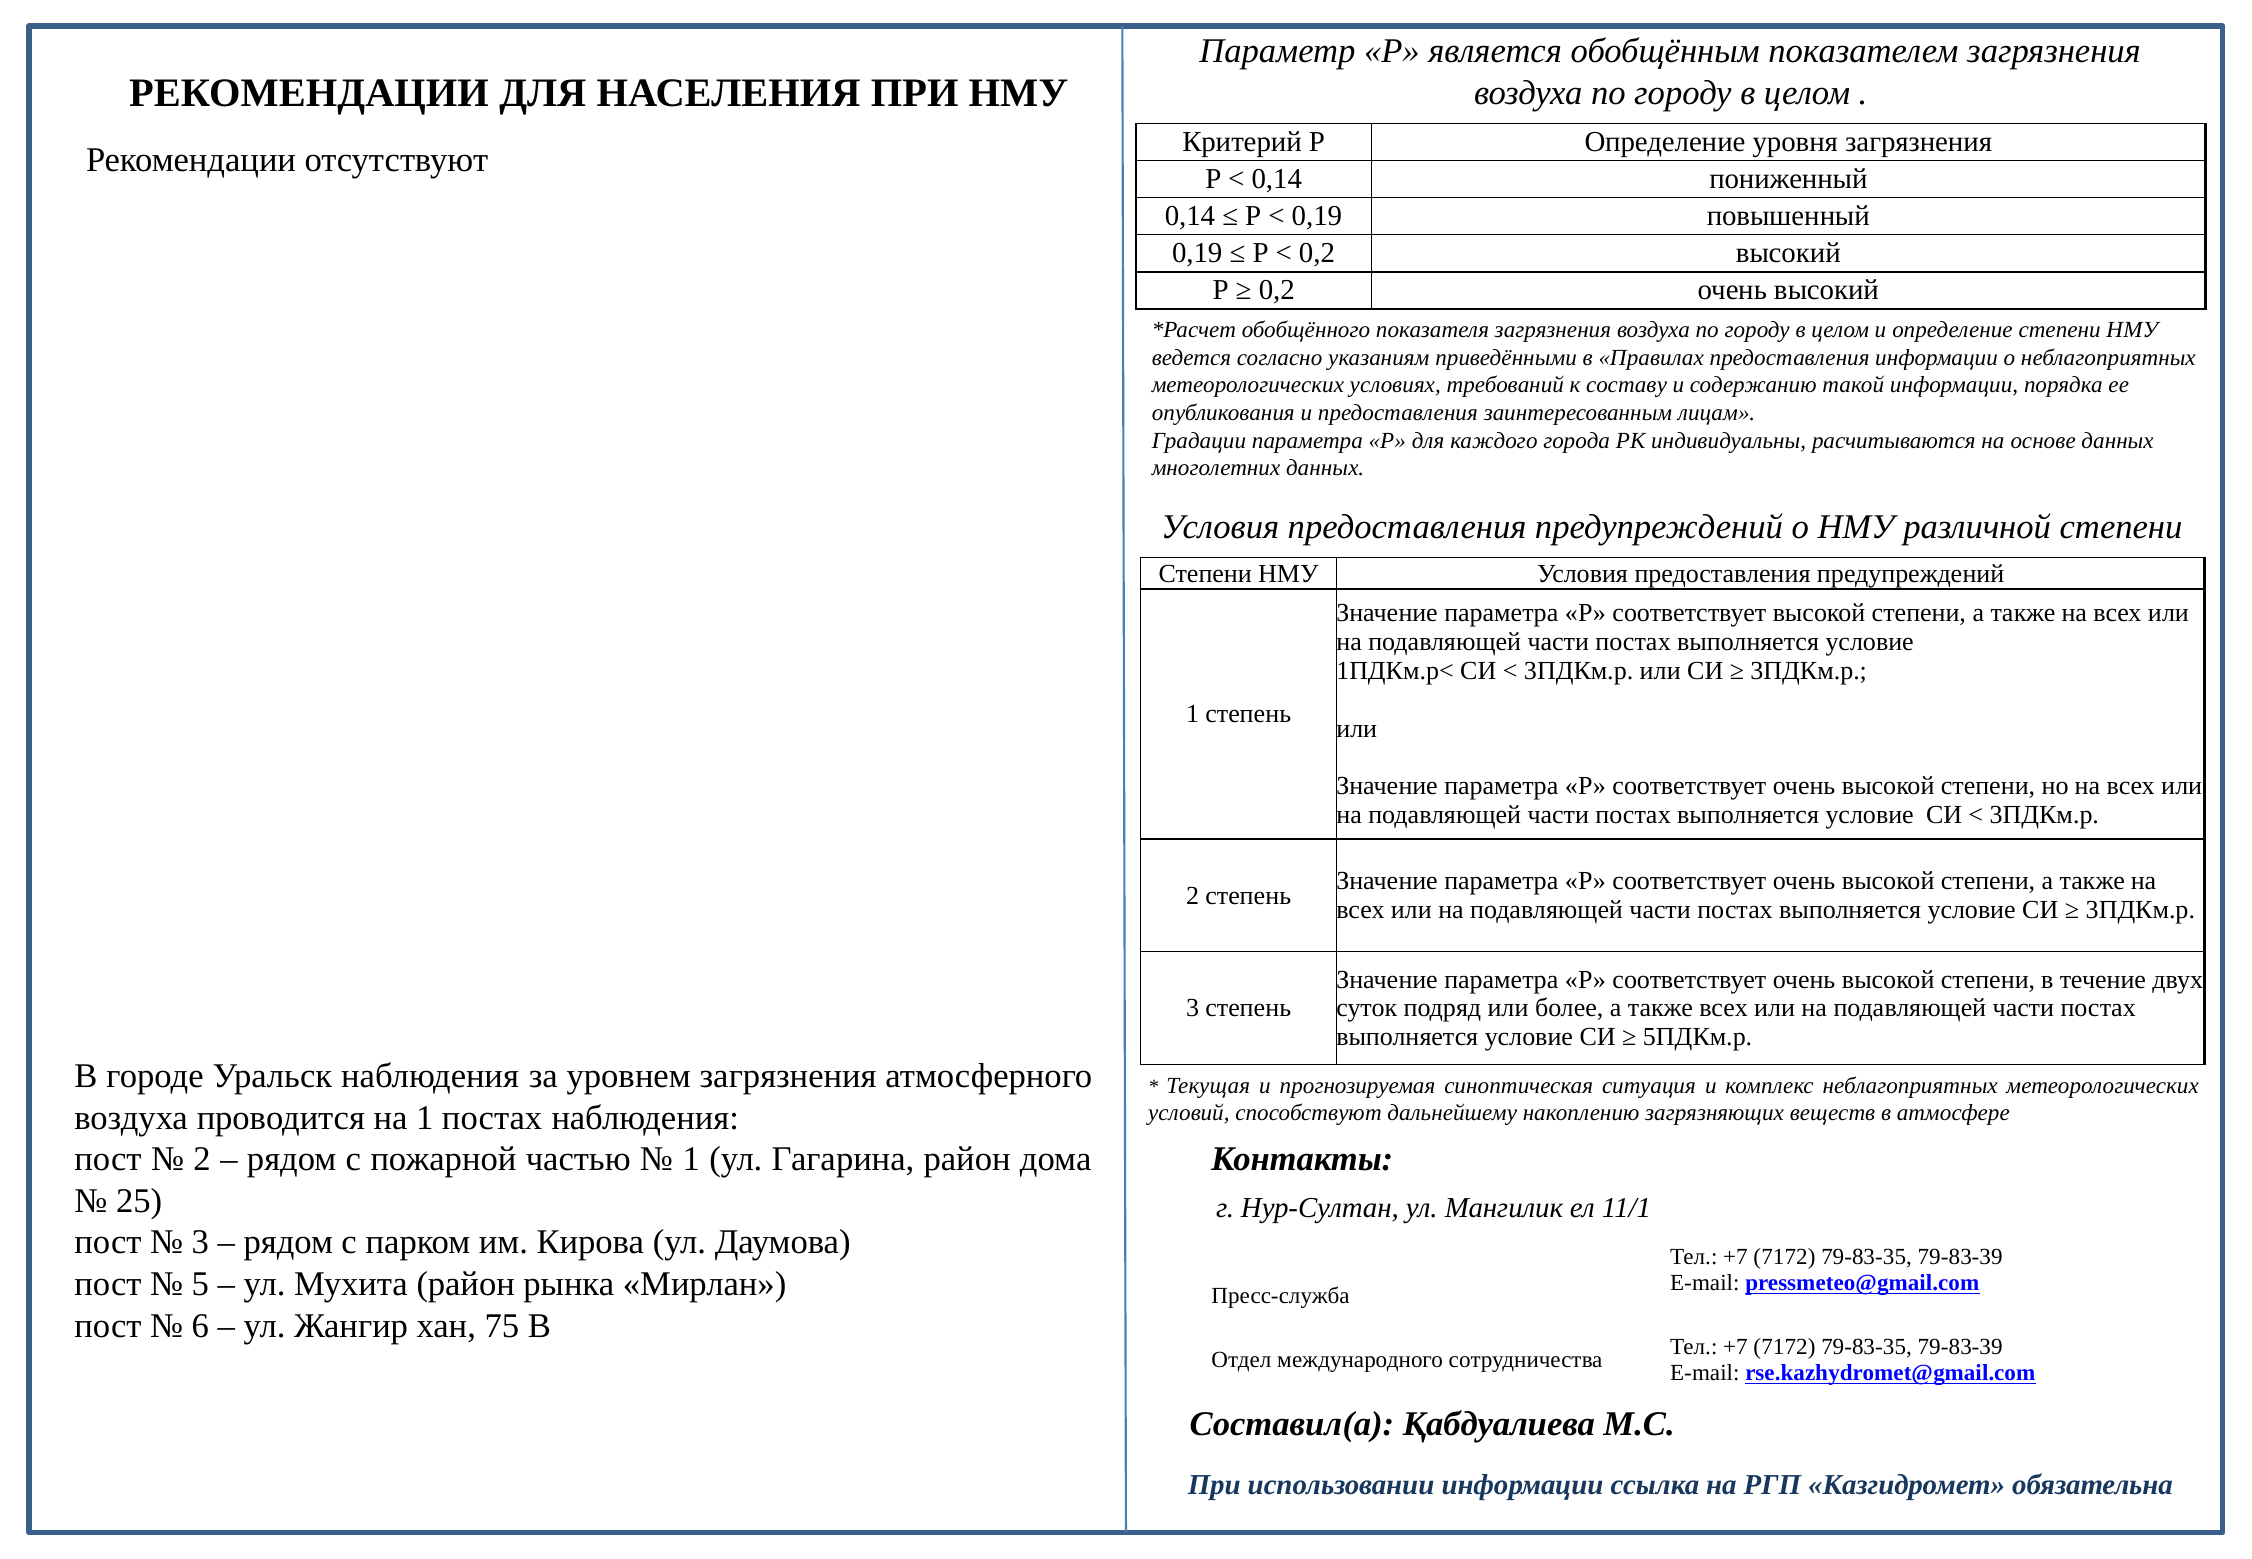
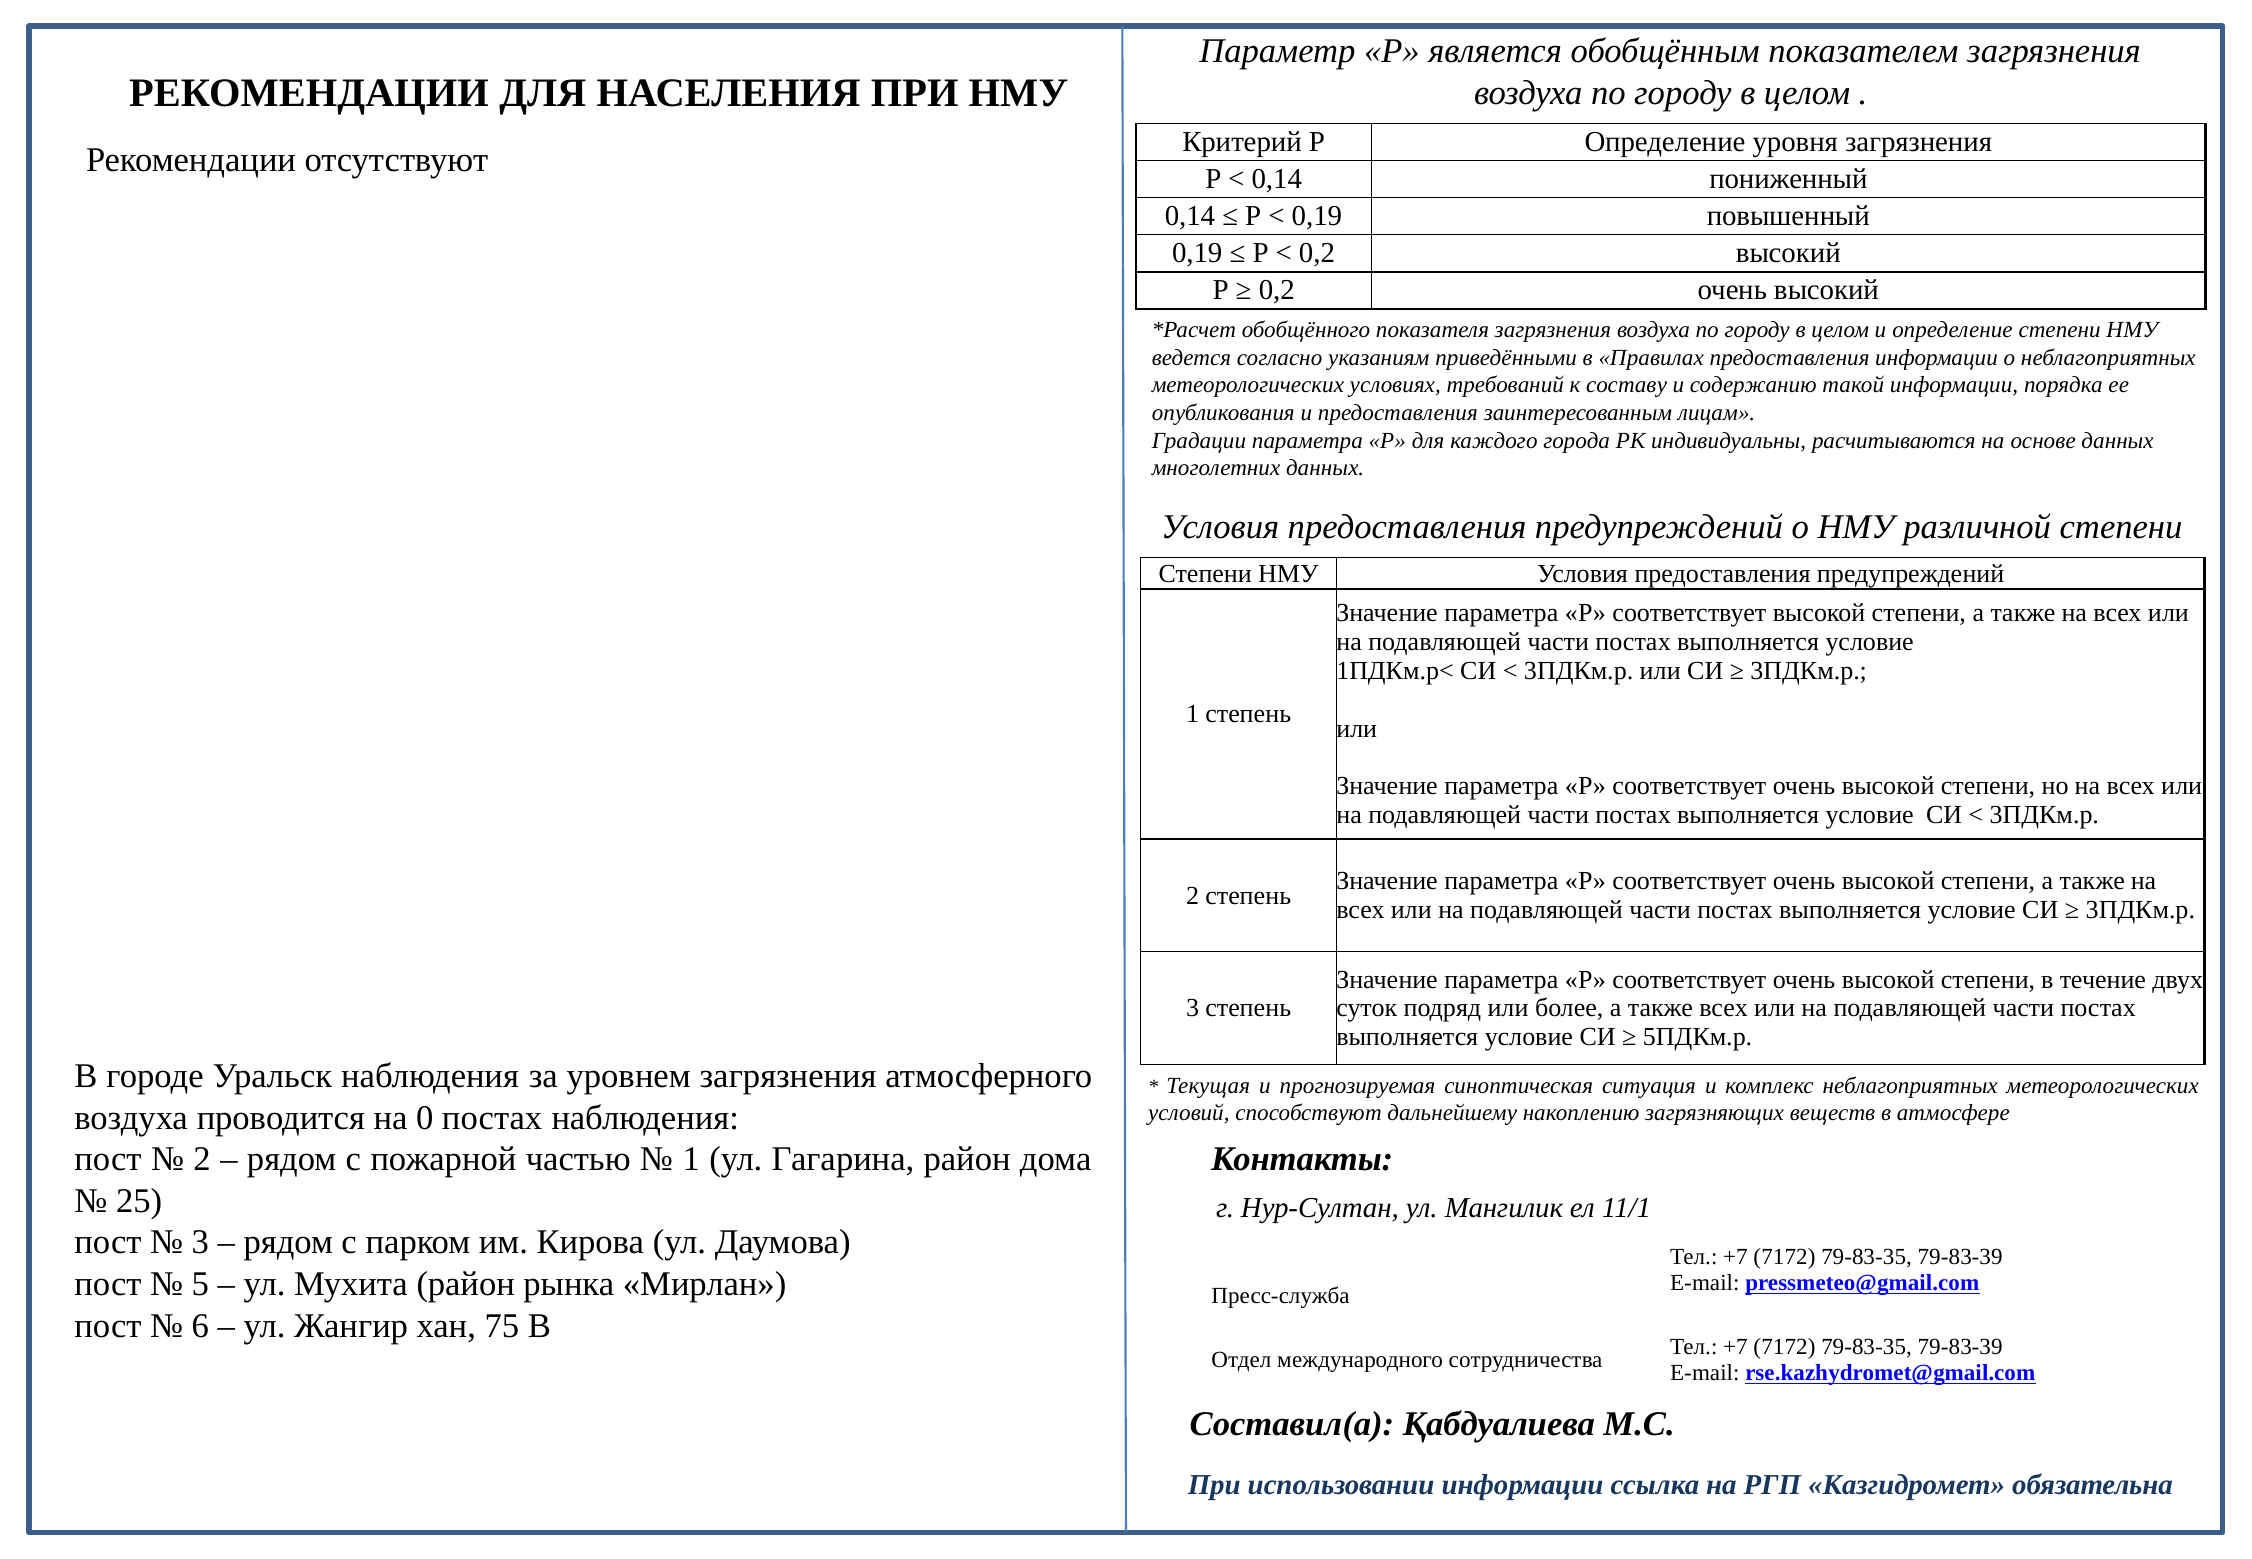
на 1: 1 -> 0 (425, 1118)
